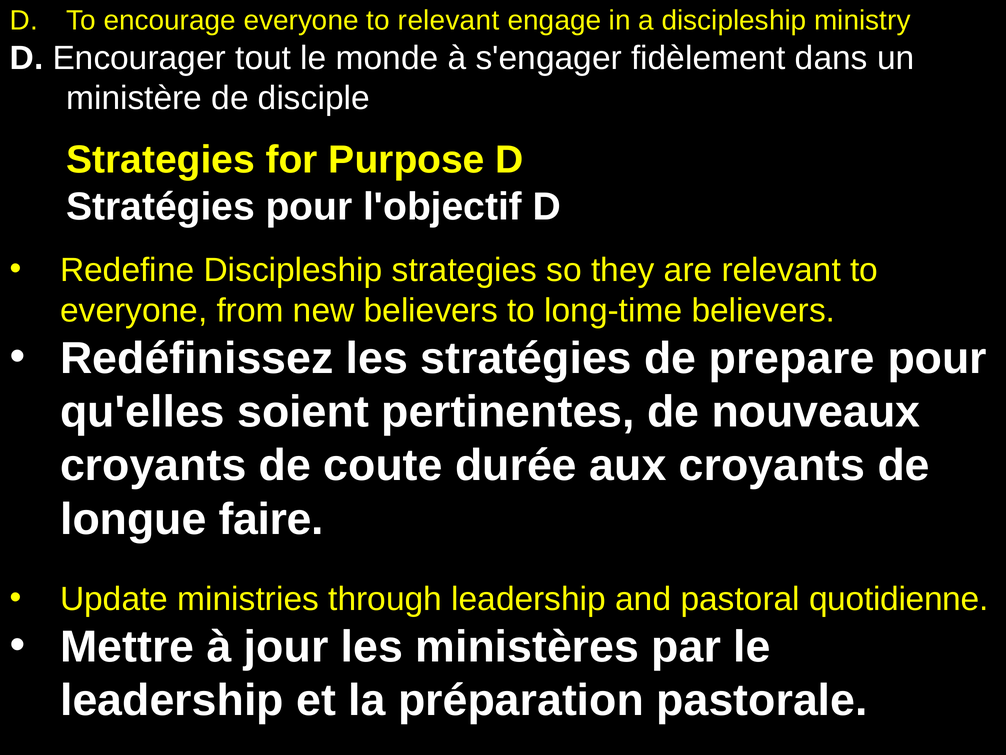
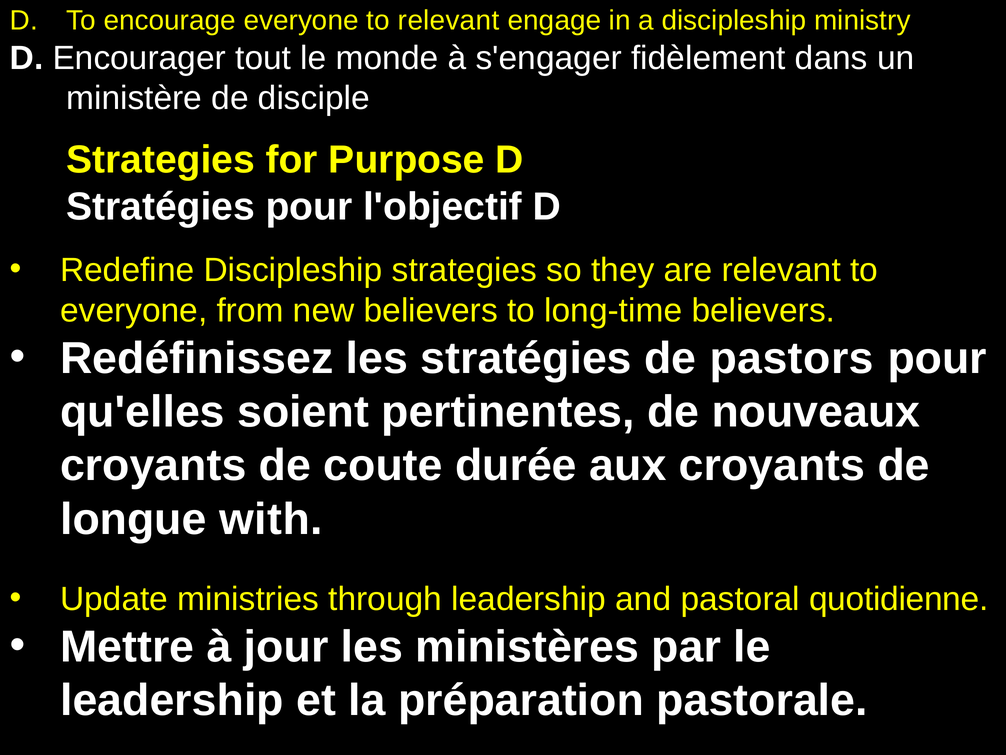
prepare: prepare -> pastors (792, 358)
faire: faire -> with (271, 519)
